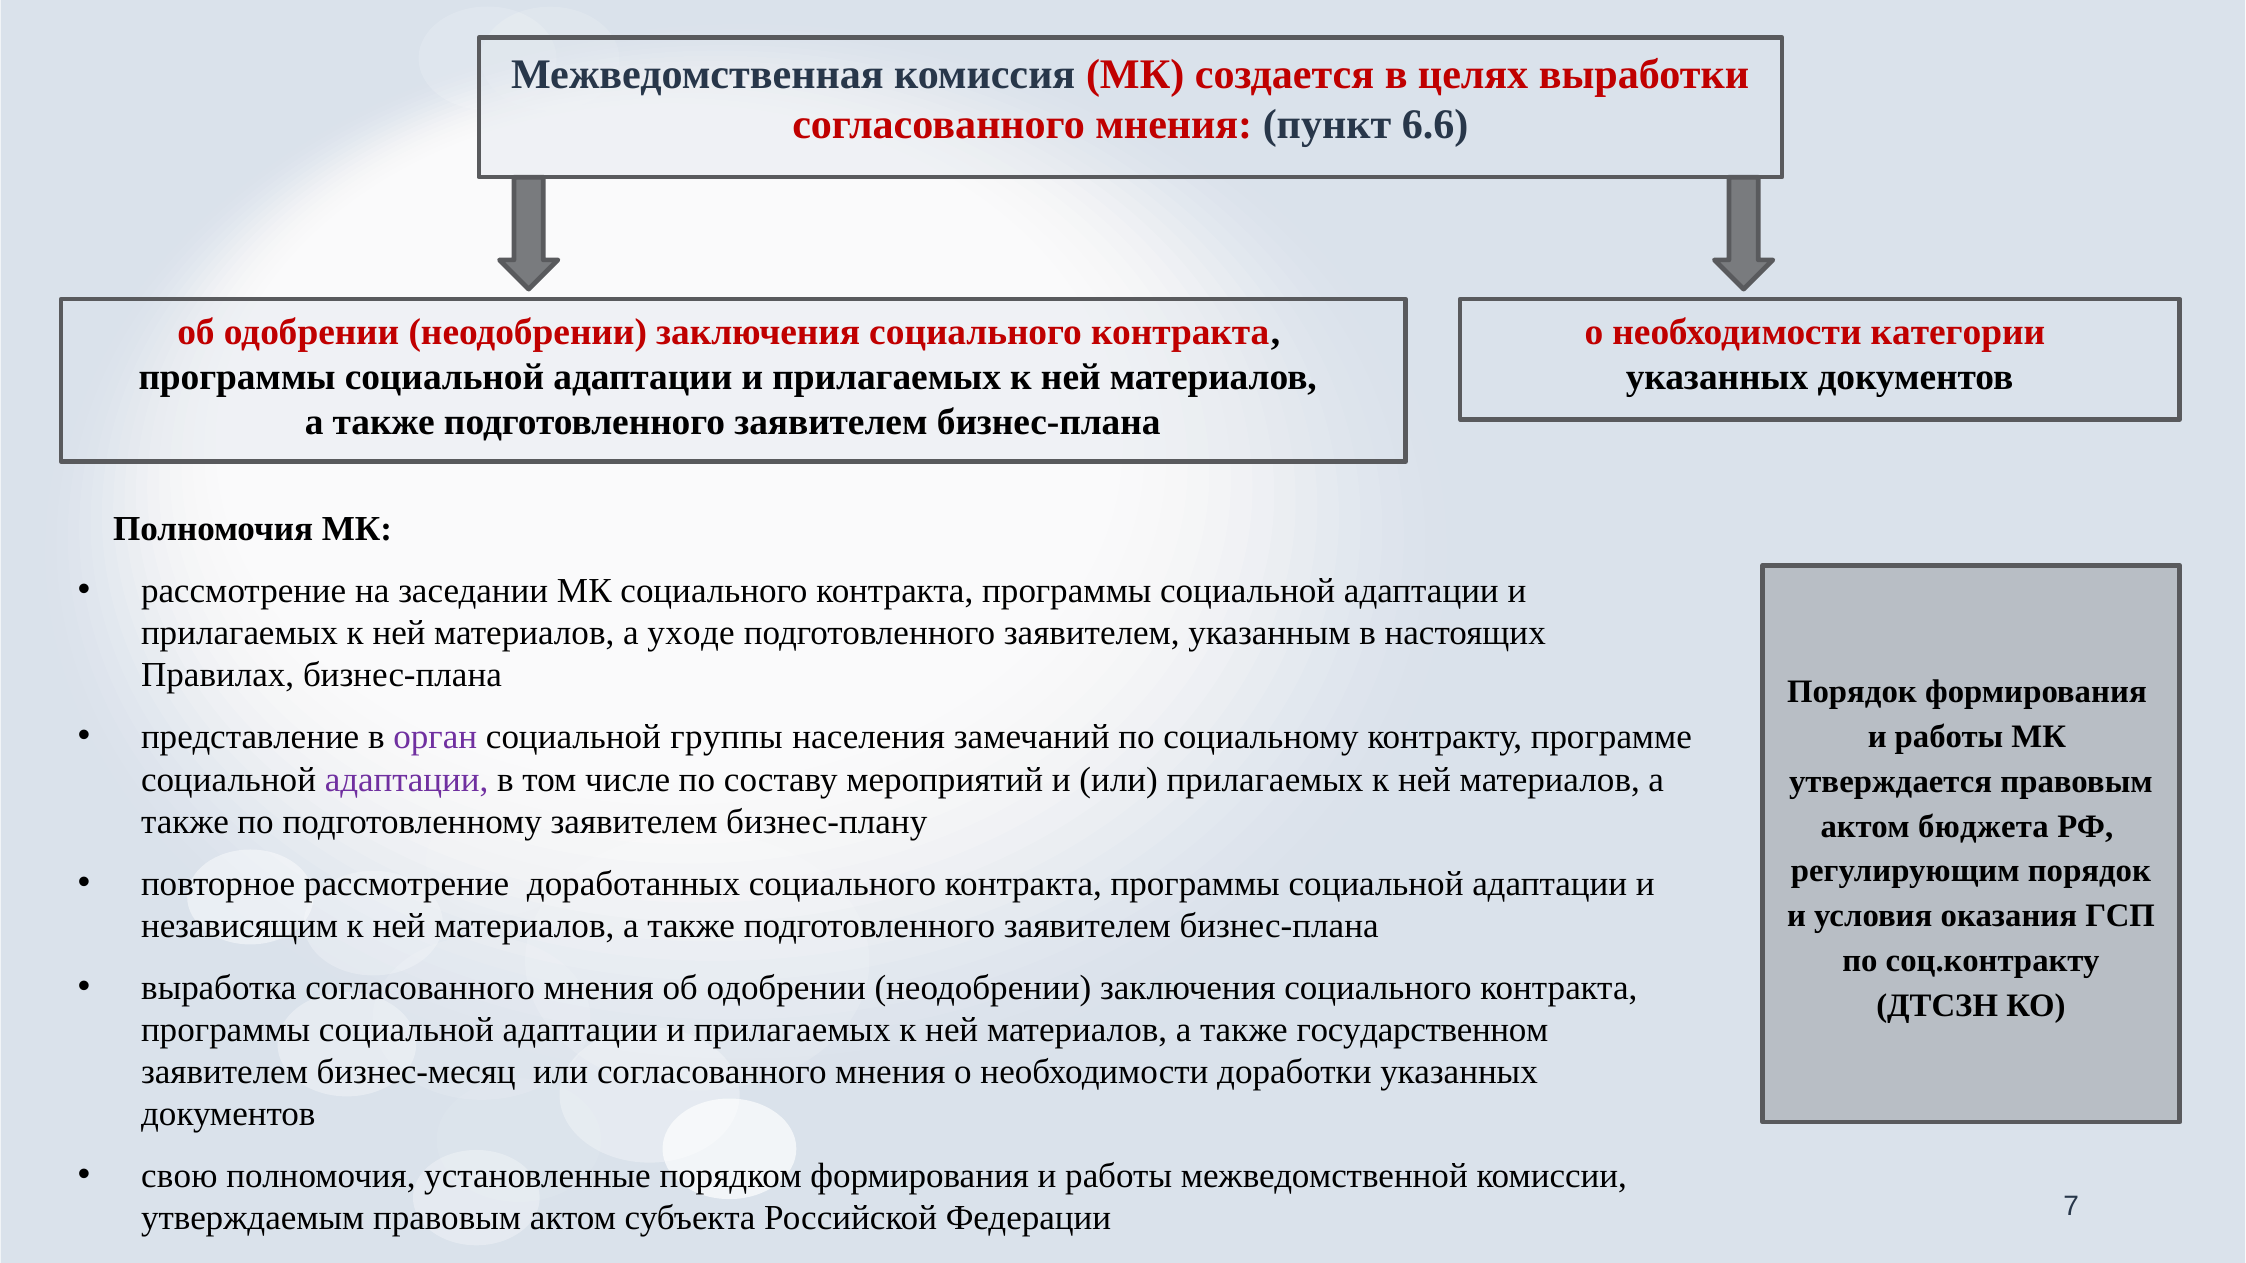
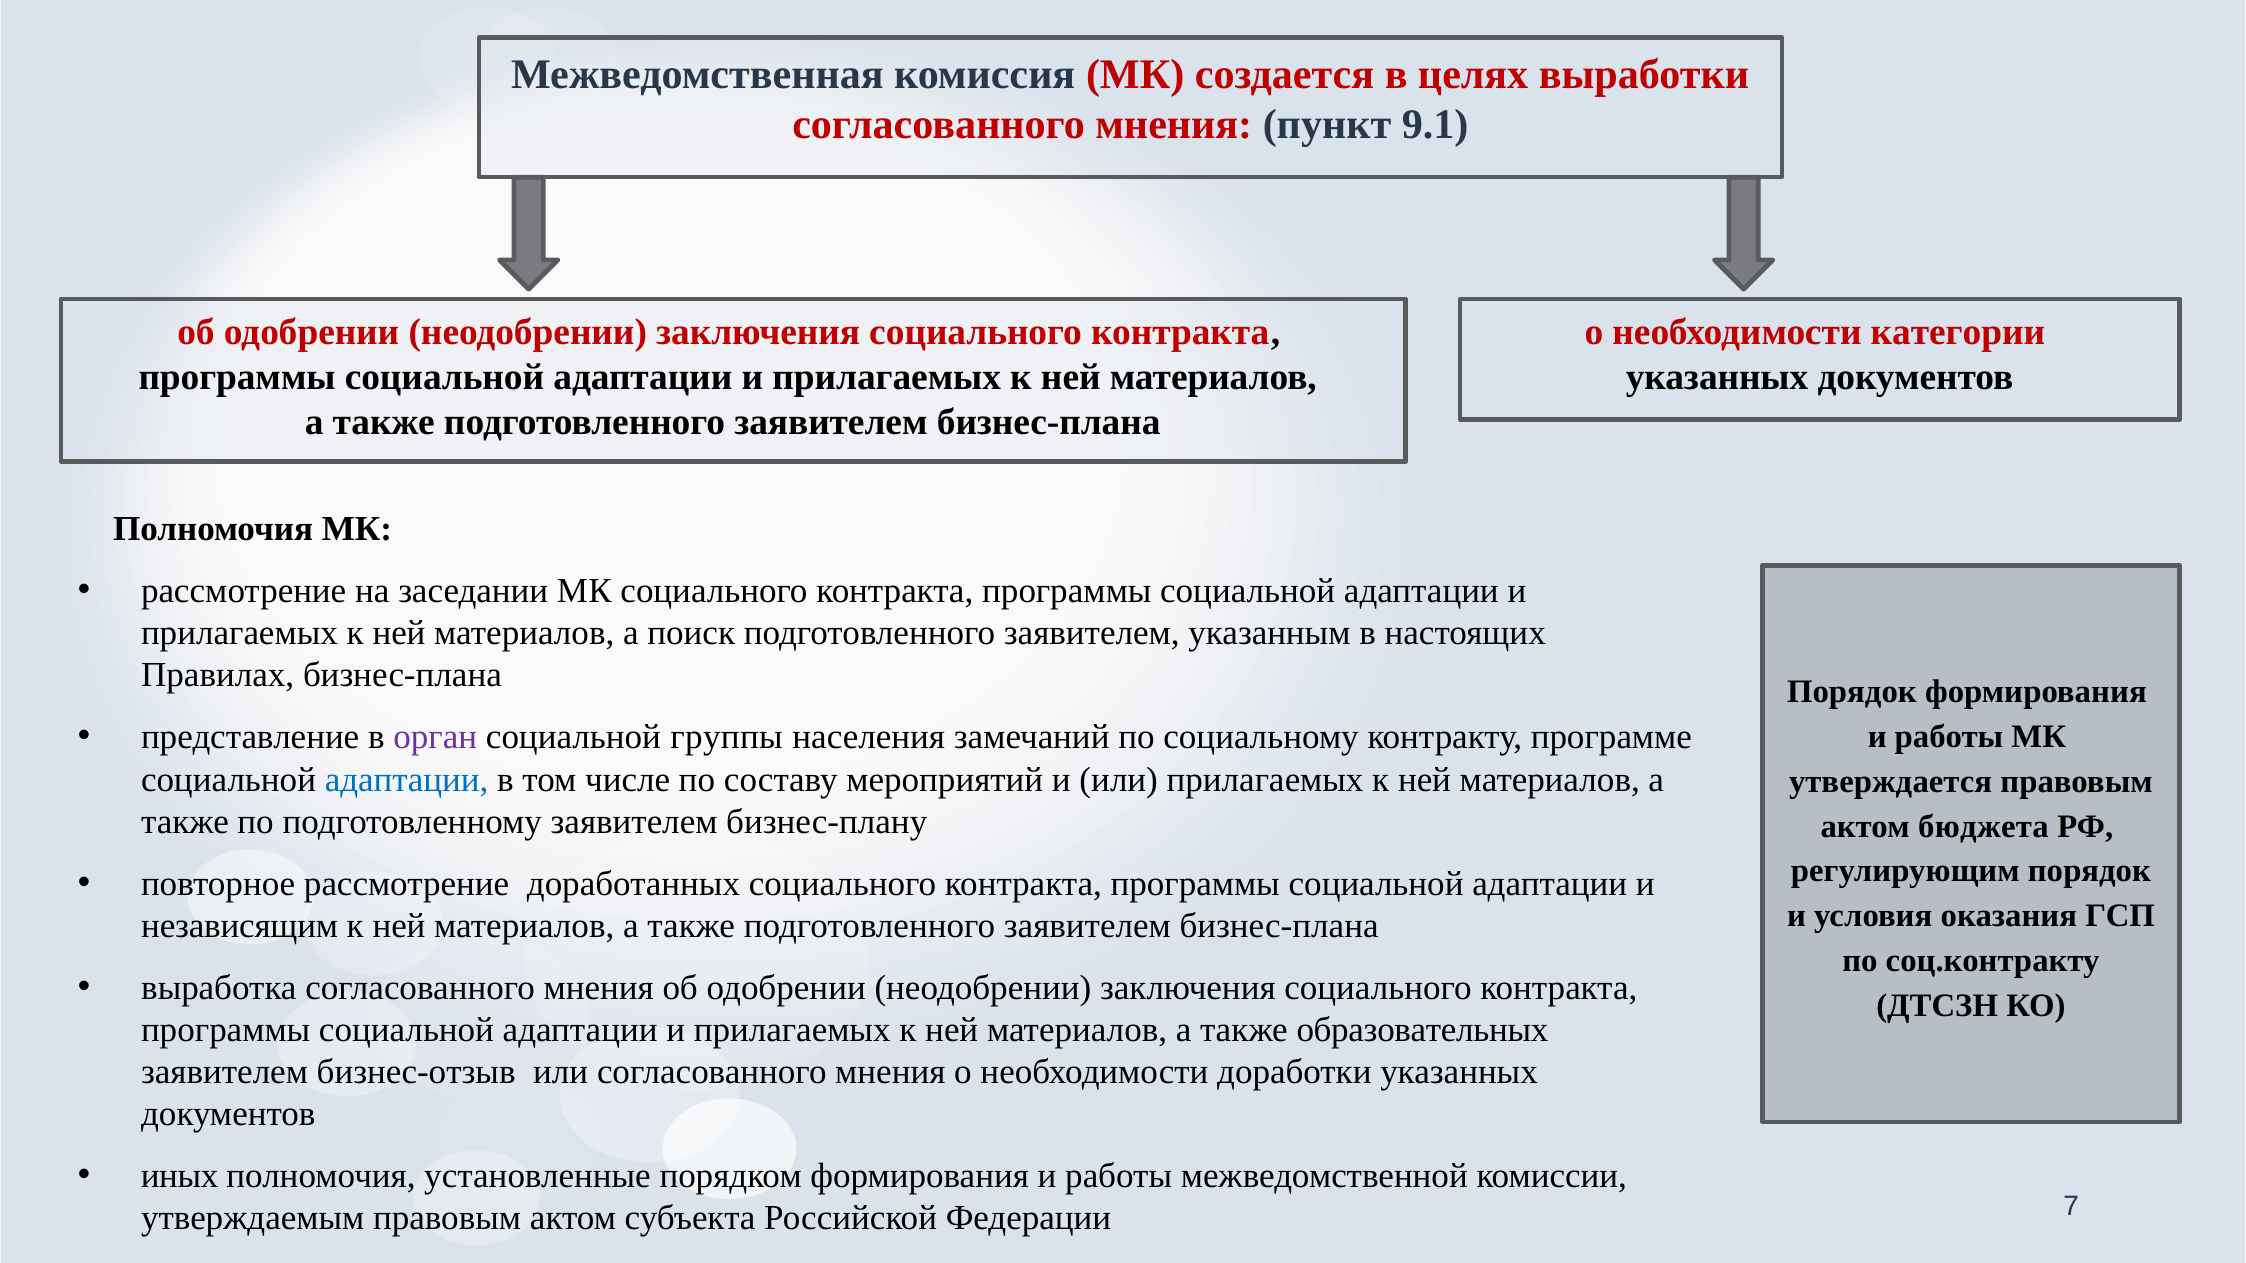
6.6: 6.6 -> 9.1 (1435, 125)
уходе: уходе -> поиск (691, 634)
адаптации colour: purple -> blue (407, 780)
государственном: государственном -> образовательных (1422, 1030)
бизнес-месяц: бизнес-месяц -> бизнес-отзыв (416, 1072)
свою: свою -> иных (180, 1176)
